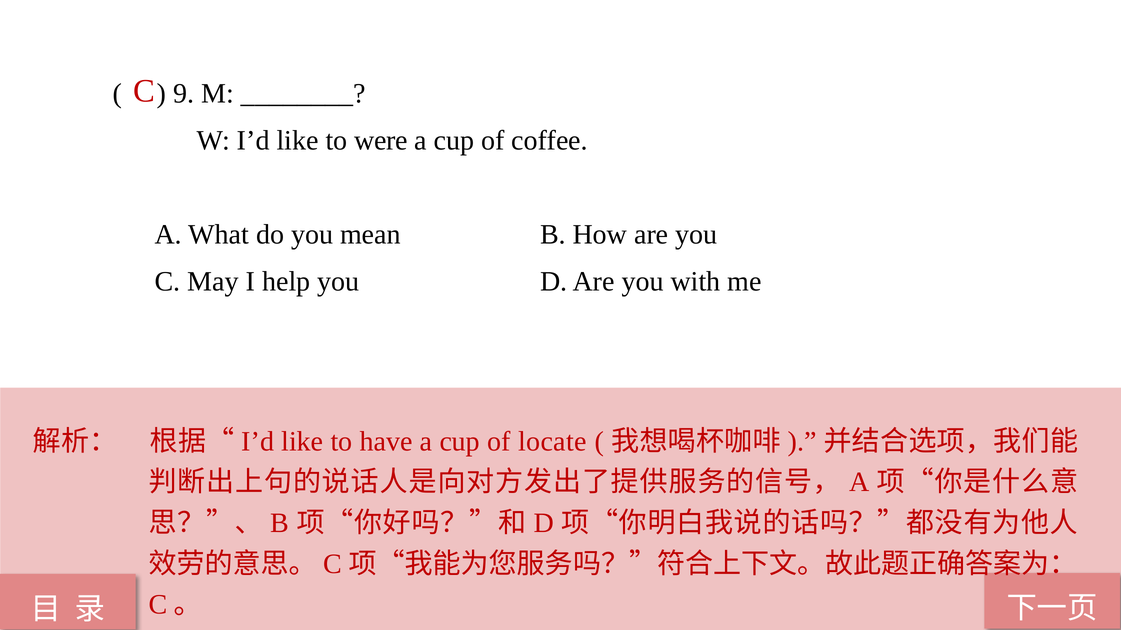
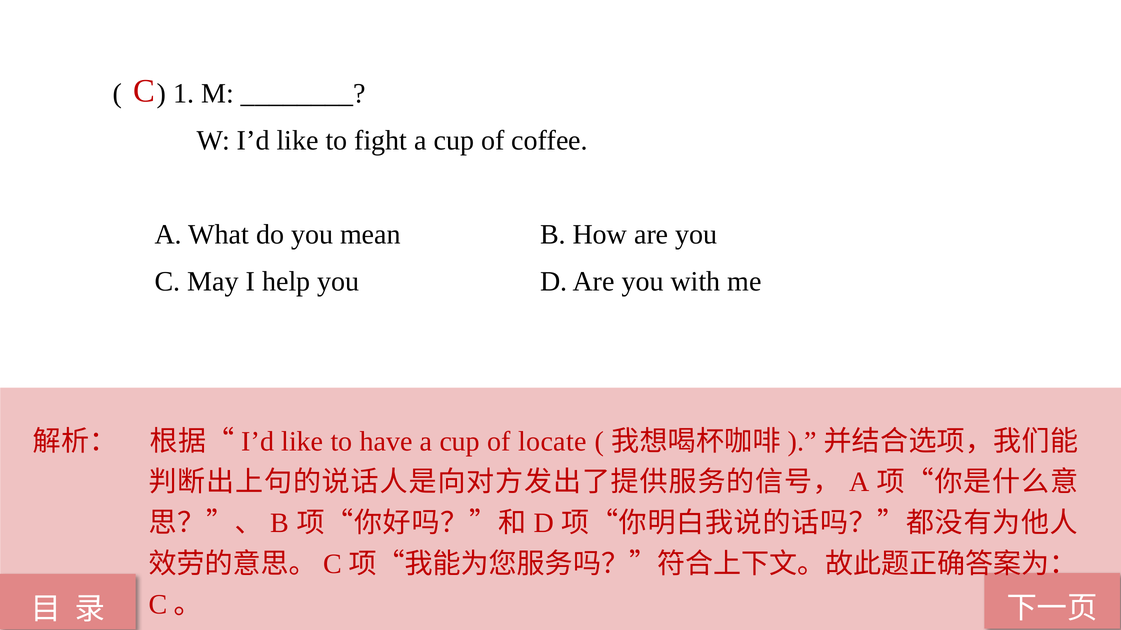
9: 9 -> 1 (184, 94)
were: were -> fight (381, 141)
